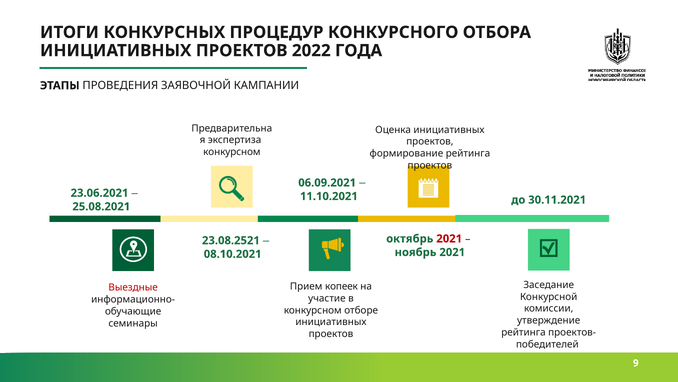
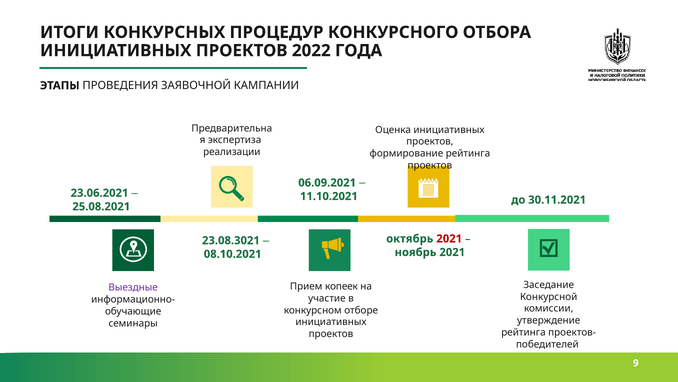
конкурсном: конкурсном -> реализации (232, 152)
23.08.2521: 23.08.2521 -> 23.08.3021 (231, 240)
Выездные colour: red -> purple (133, 287)
